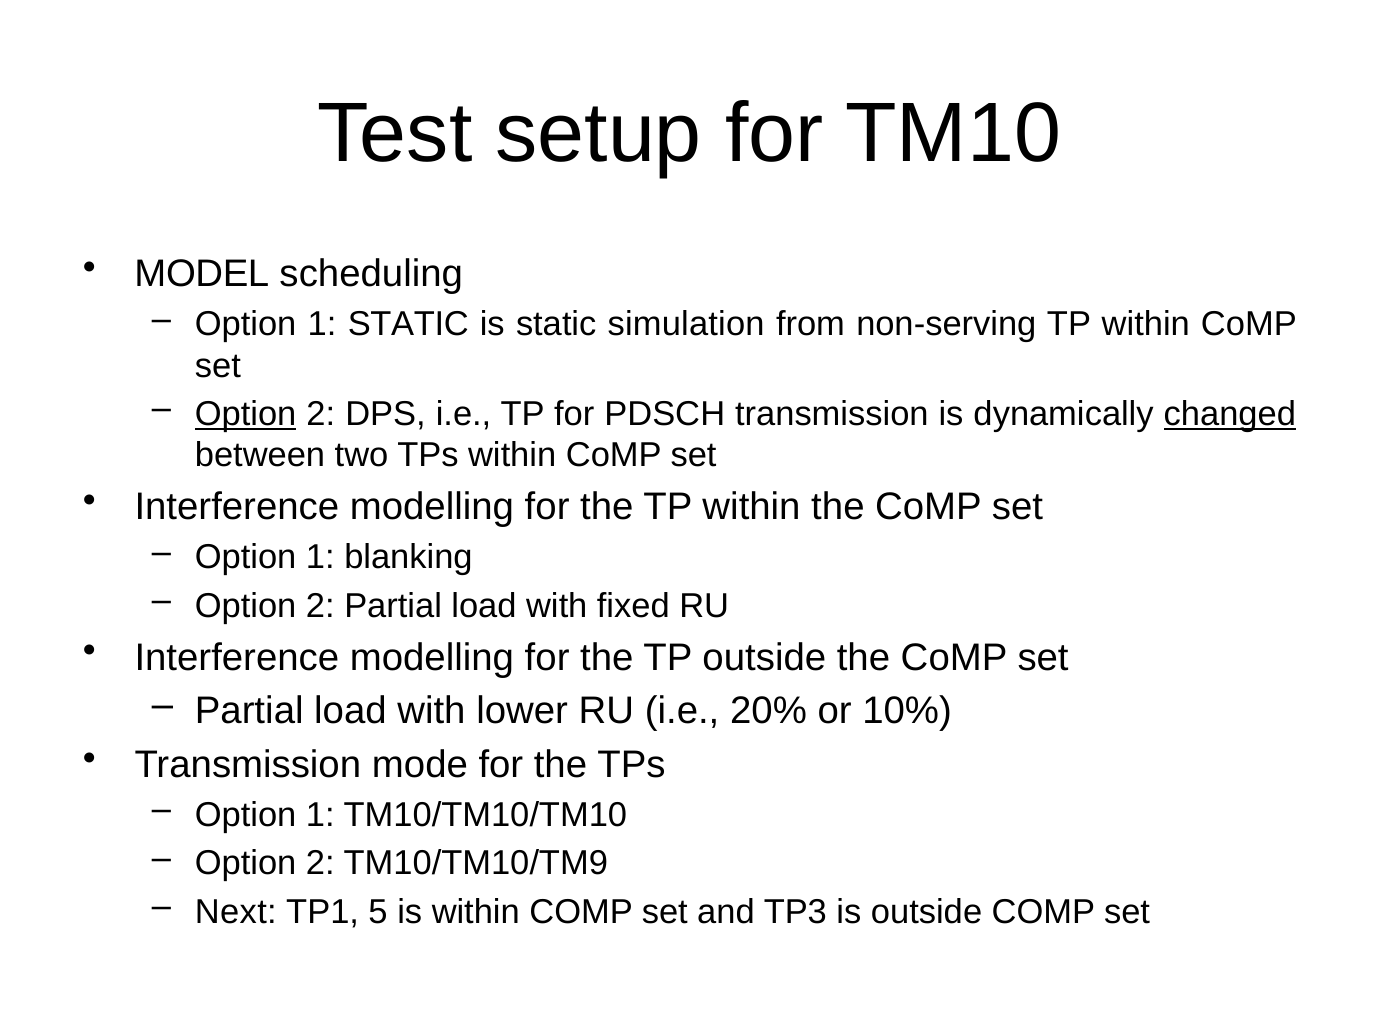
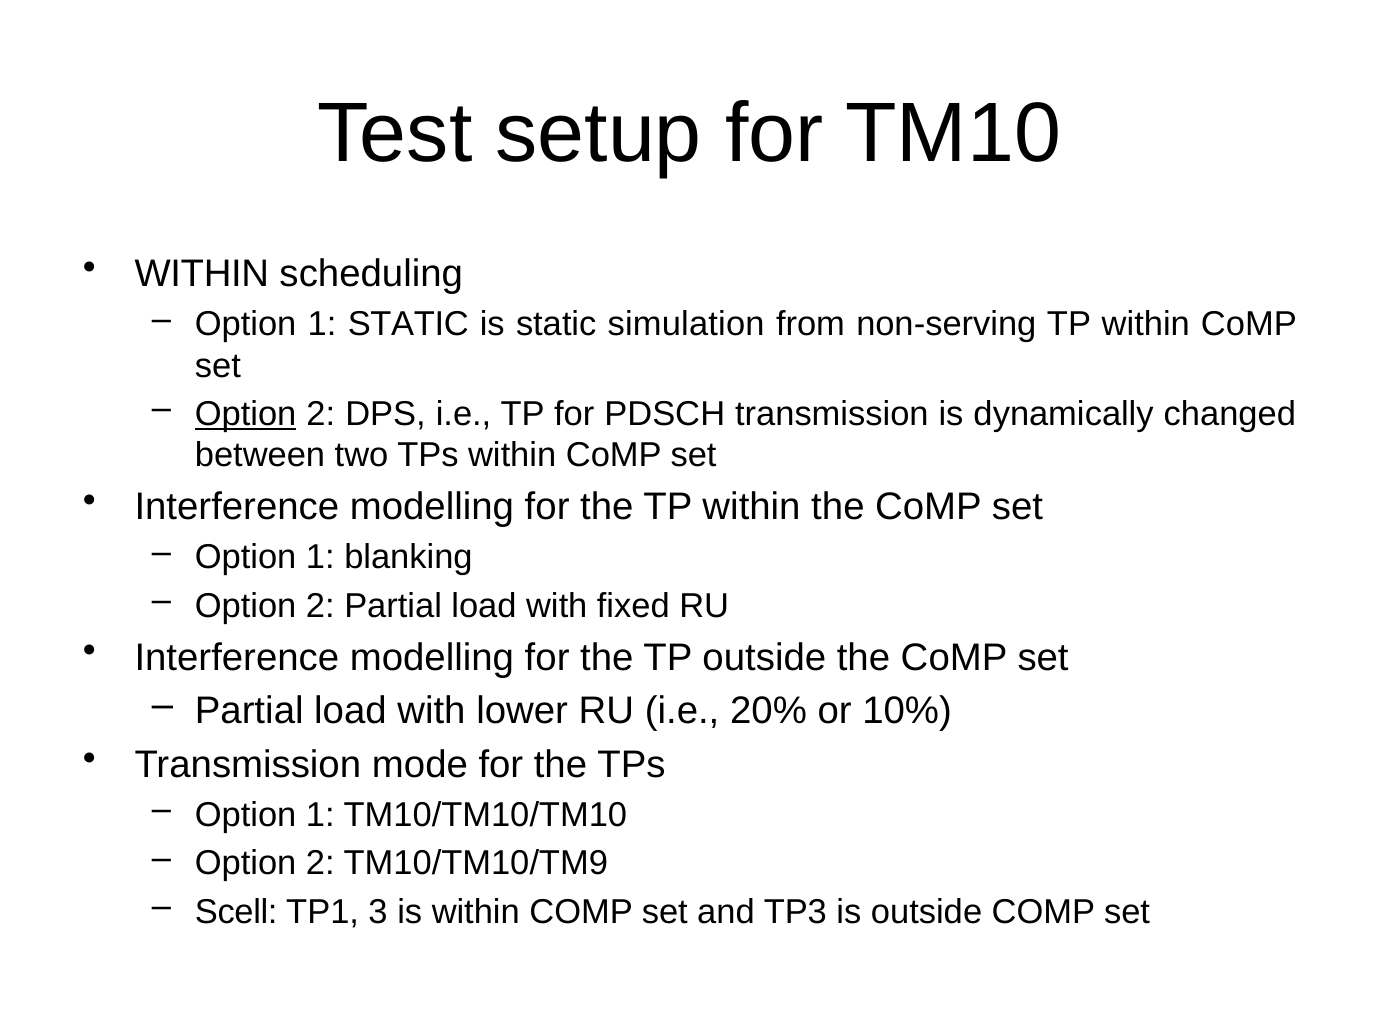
MODEL: MODEL -> WITHIN (202, 274)
changed underline: present -> none (1230, 414)
Next: Next -> Scell (236, 912)
5: 5 -> 3 (378, 912)
